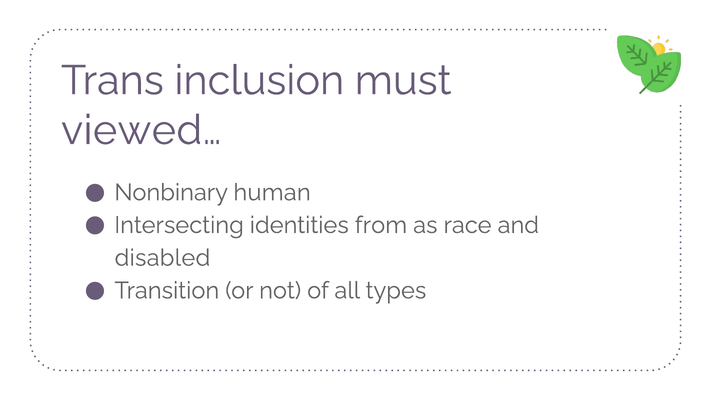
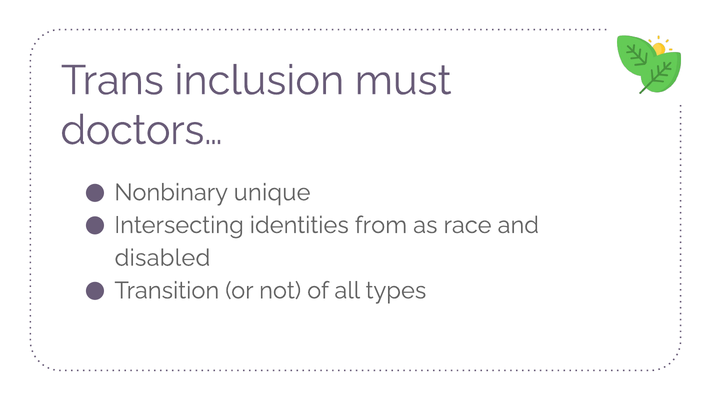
viewed…: viewed… -> doctors… (142, 130)
human: human -> unique (272, 192)
